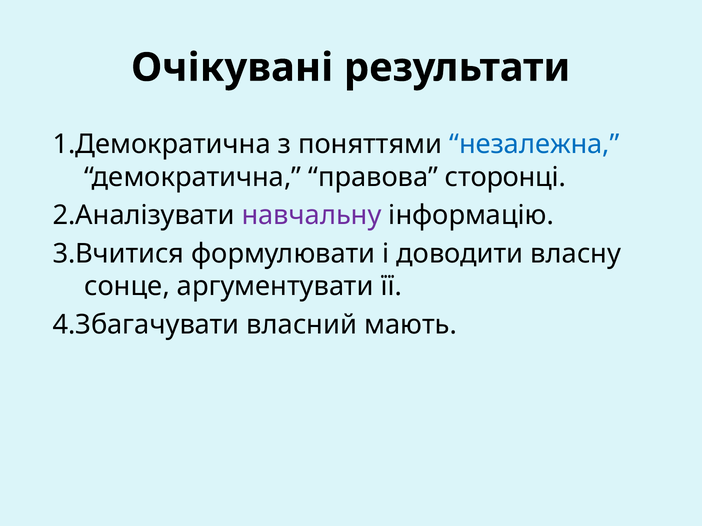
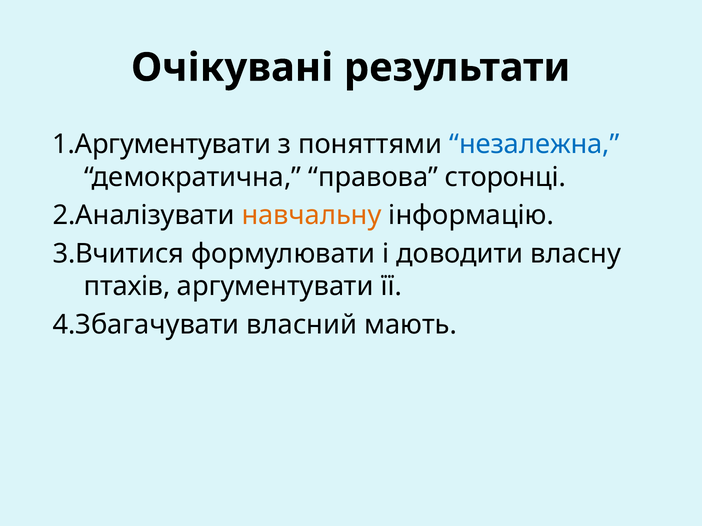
1.Демократична: 1.Демократична -> 1.Аргументувати (162, 145)
навчальну colour: purple -> orange (312, 216)
сонце: сонце -> птахів (127, 287)
